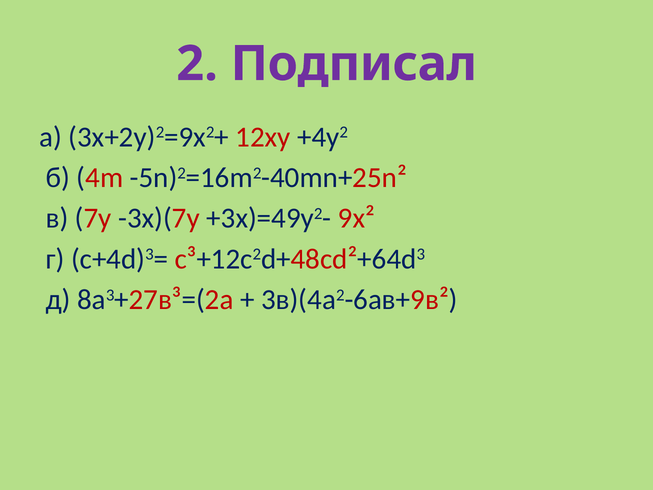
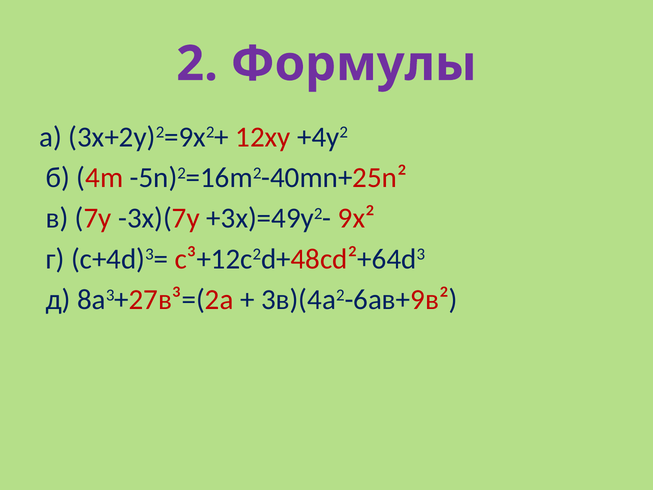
Подписал: Подписал -> Формулы (354, 64)
